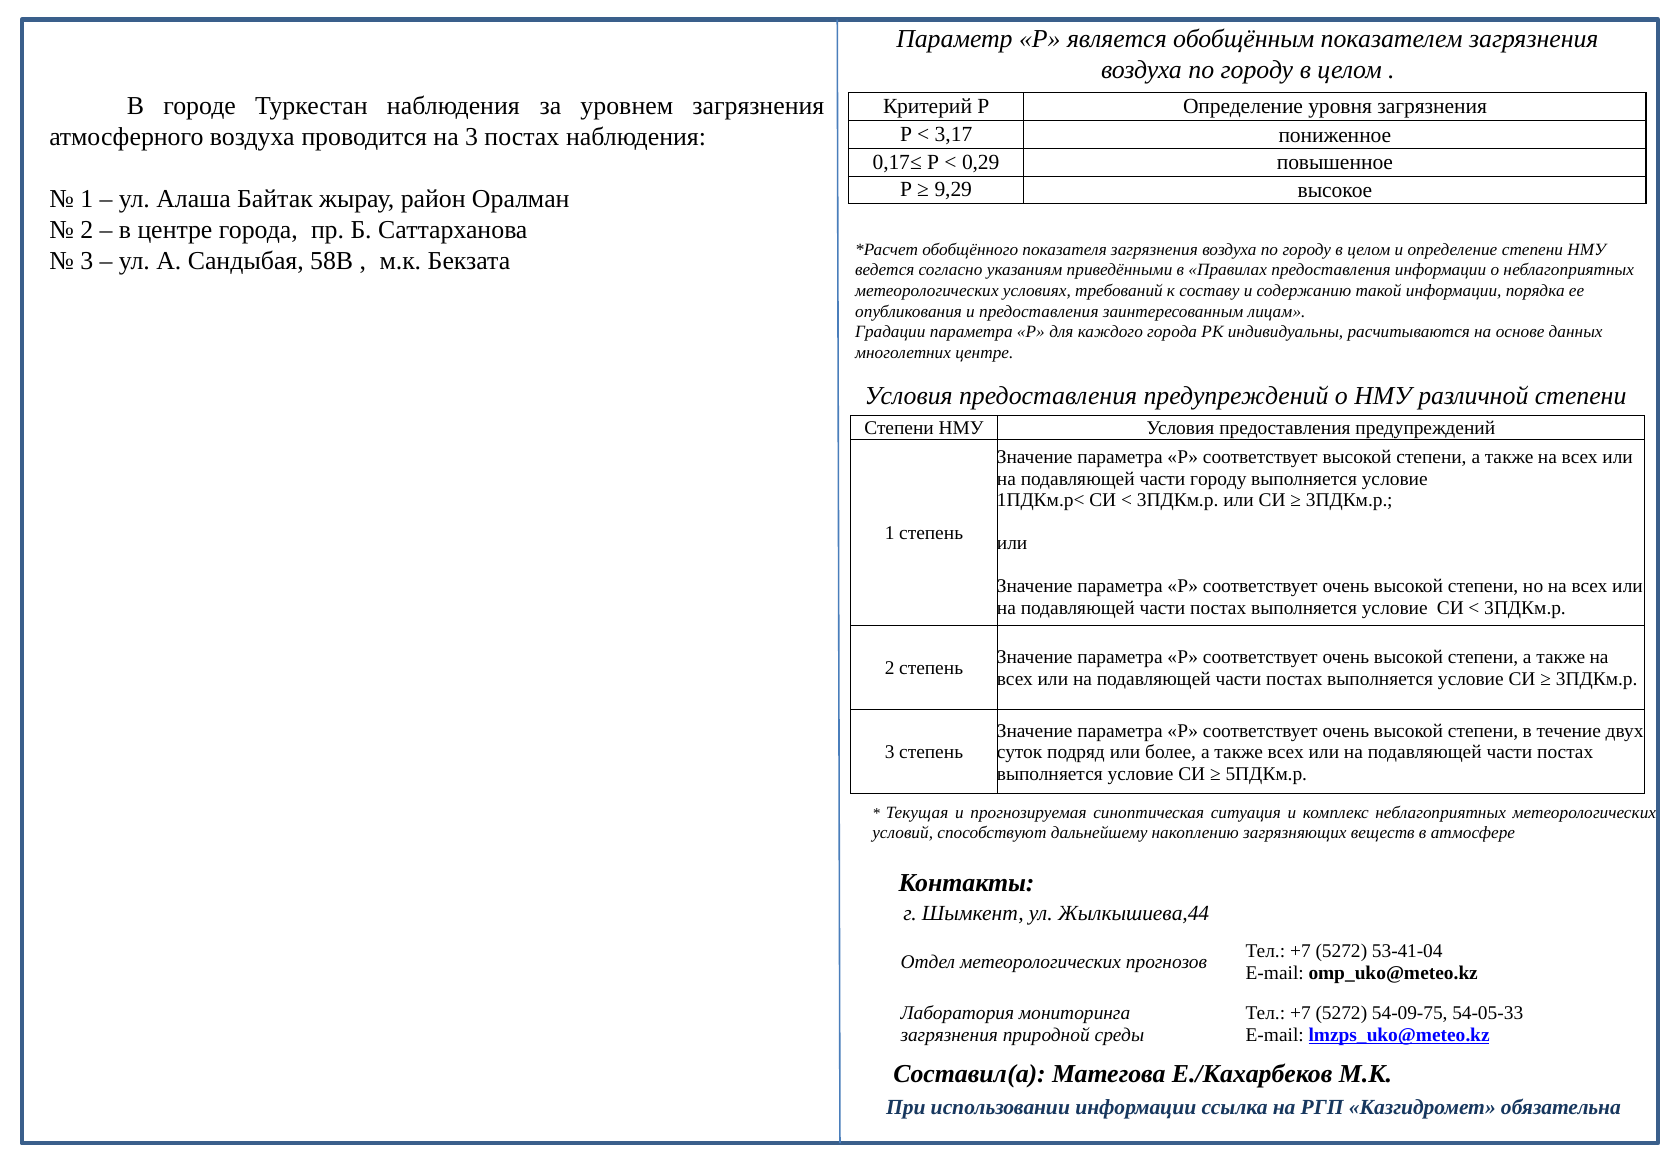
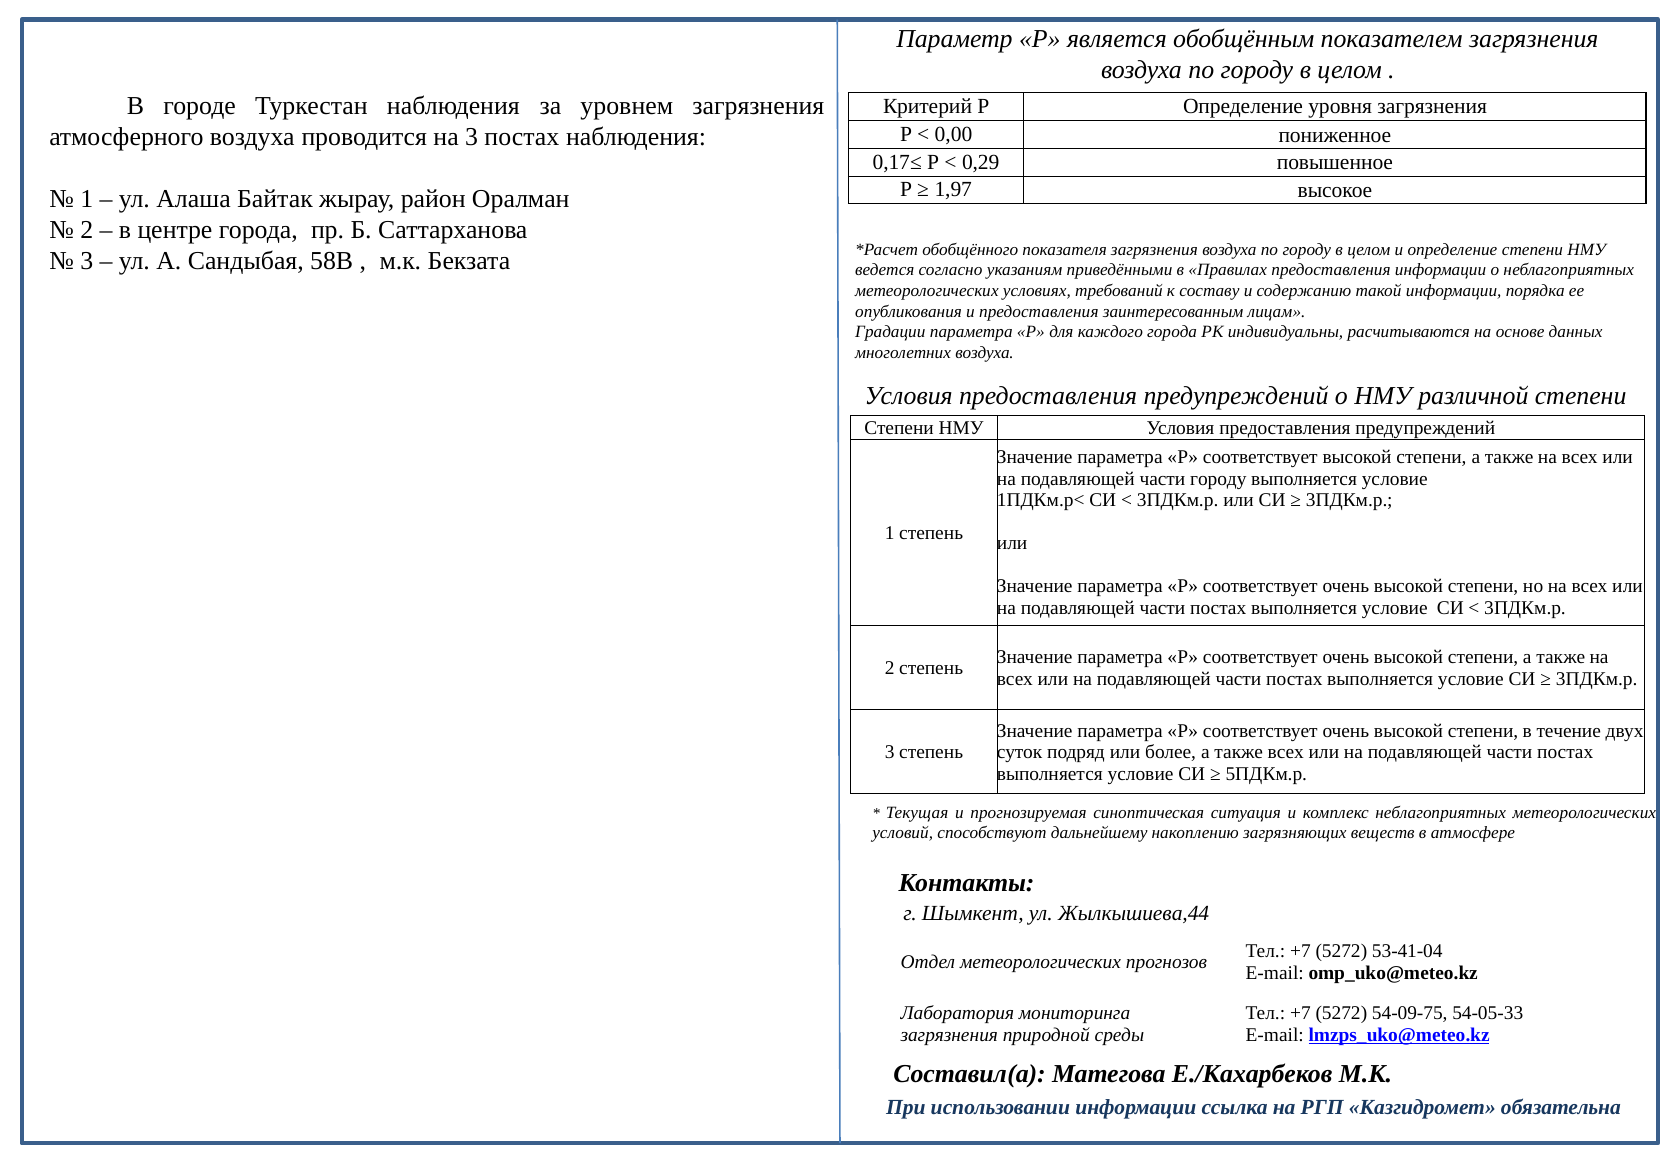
3,17: 3,17 -> 0,00 (953, 134)
9,29: 9,29 -> 1,97 (953, 190)
многолетних центре: центре -> воздуха (985, 353)
